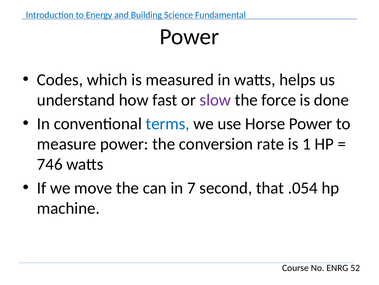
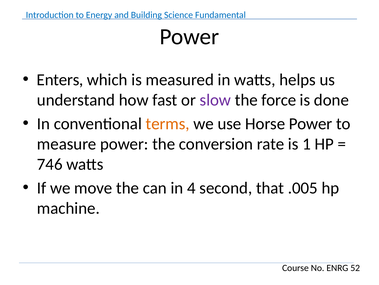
Codes: Codes -> Enters (60, 80)
terms colour: blue -> orange (168, 123)
7: 7 -> 4 (191, 187)
.054: .054 -> .005 (303, 187)
